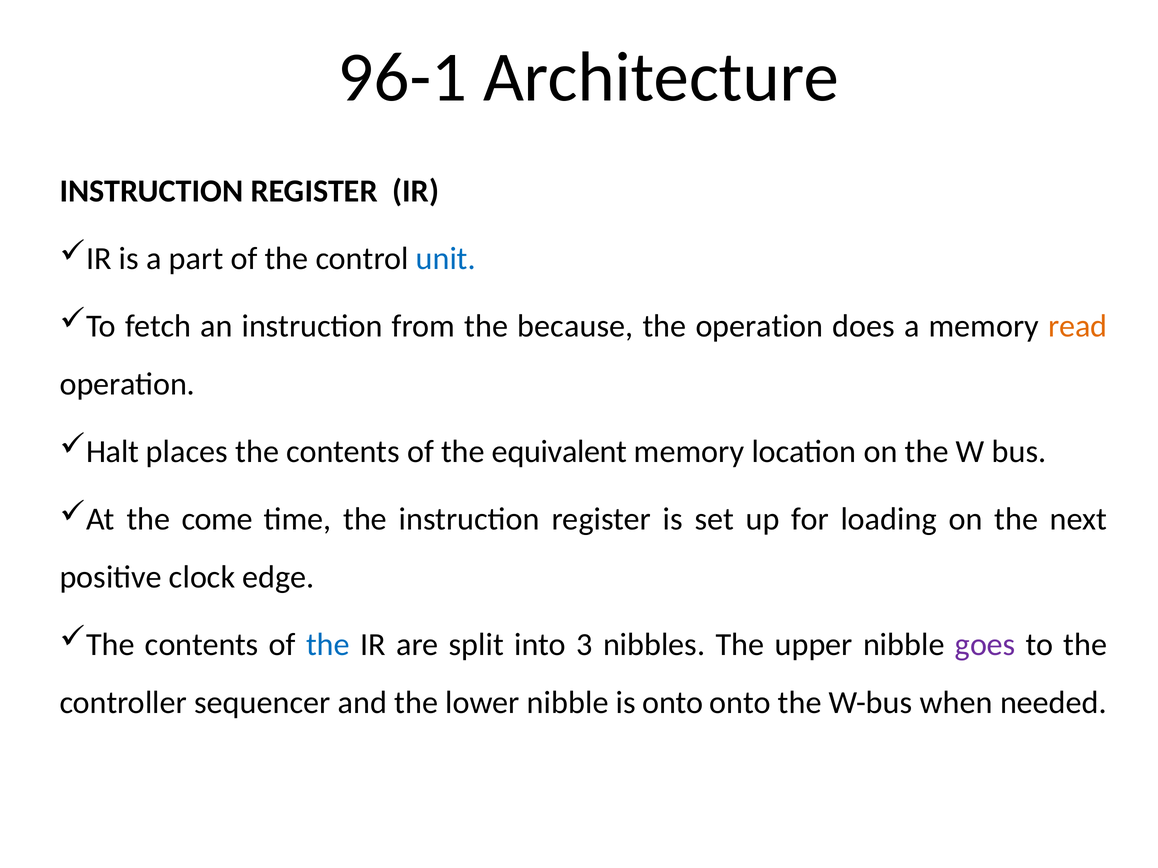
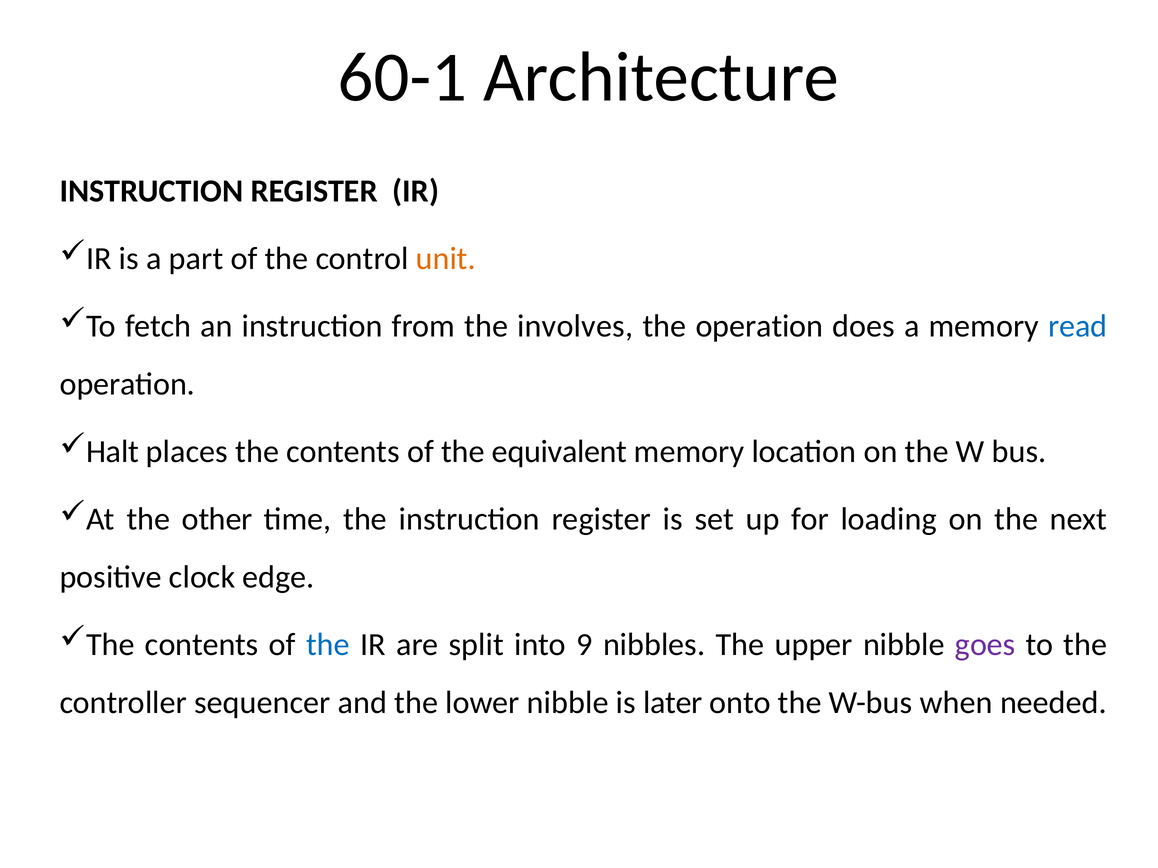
96-1: 96-1 -> 60-1 (402, 77)
unit colour: blue -> orange (446, 259)
because: because -> involves (575, 326)
read colour: orange -> blue (1078, 326)
come: come -> other (217, 519)
3: 3 -> 9 (584, 645)
is onto: onto -> later (673, 703)
